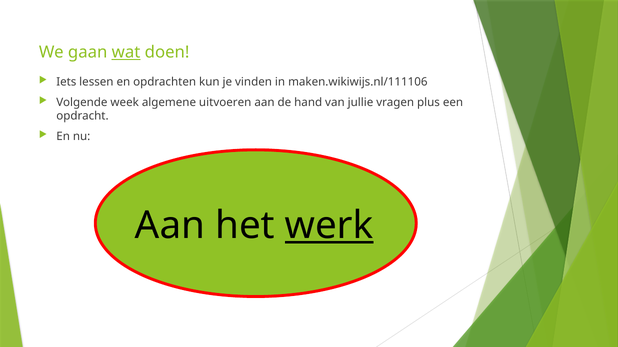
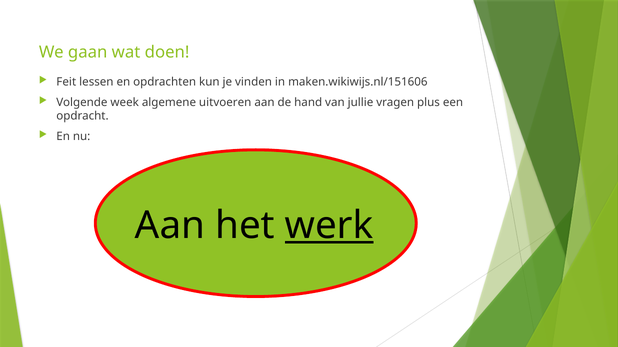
wat underline: present -> none (126, 52)
Iets: Iets -> Feit (66, 82)
maken.wikiwijs.nl/111106: maken.wikiwijs.nl/111106 -> maken.wikiwijs.nl/151606 (358, 82)
